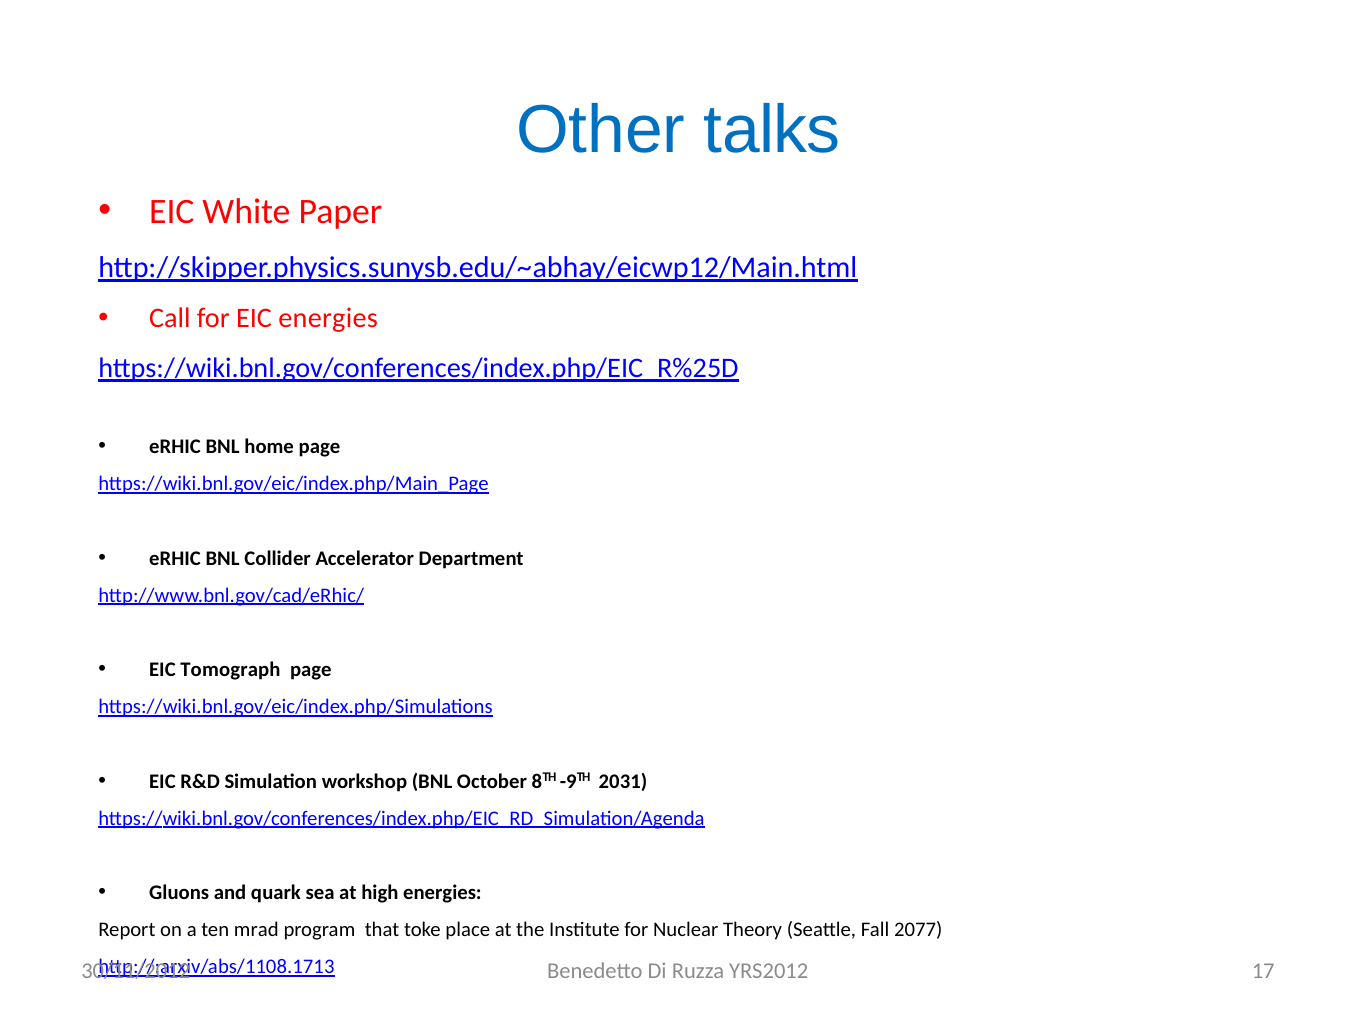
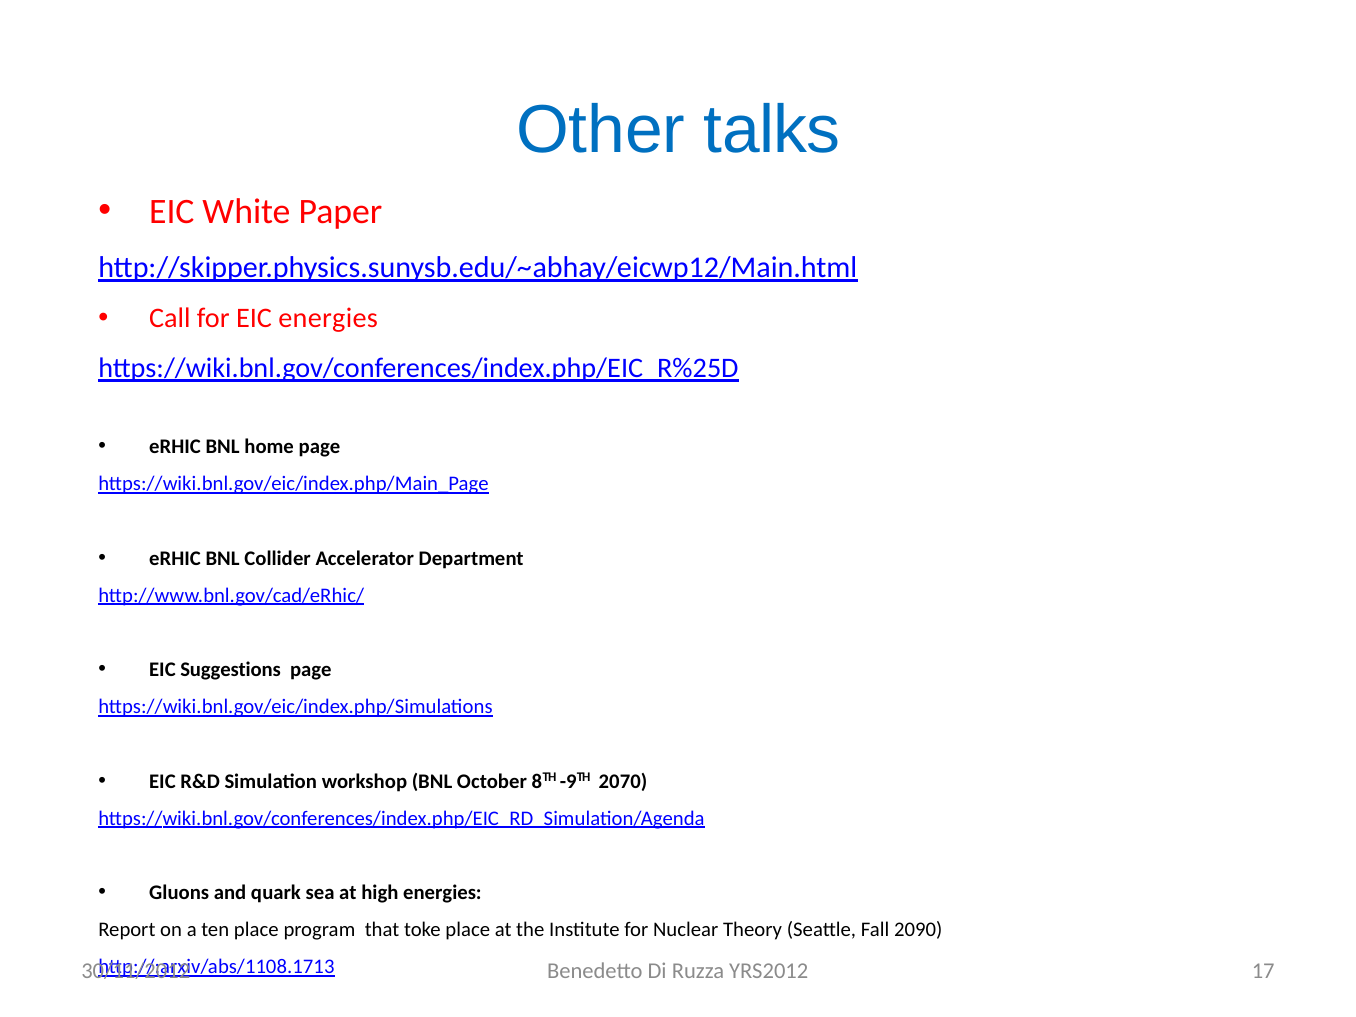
Tomograph: Tomograph -> Suggestions (231, 670)
2031: 2031 -> 2070 (623, 781)
ten mrad: mrad -> place (256, 930)
2077: 2077 -> 2090 (918, 930)
